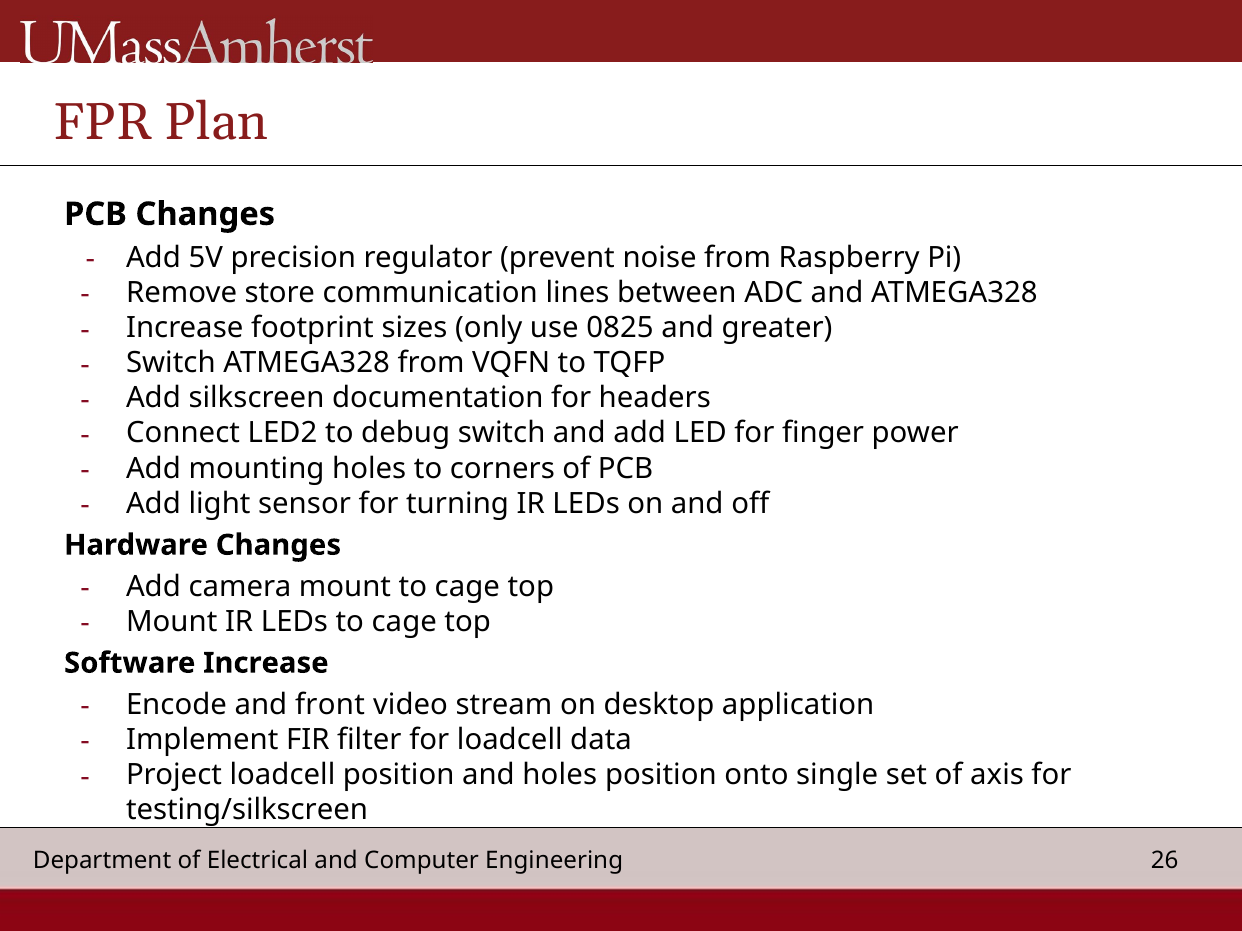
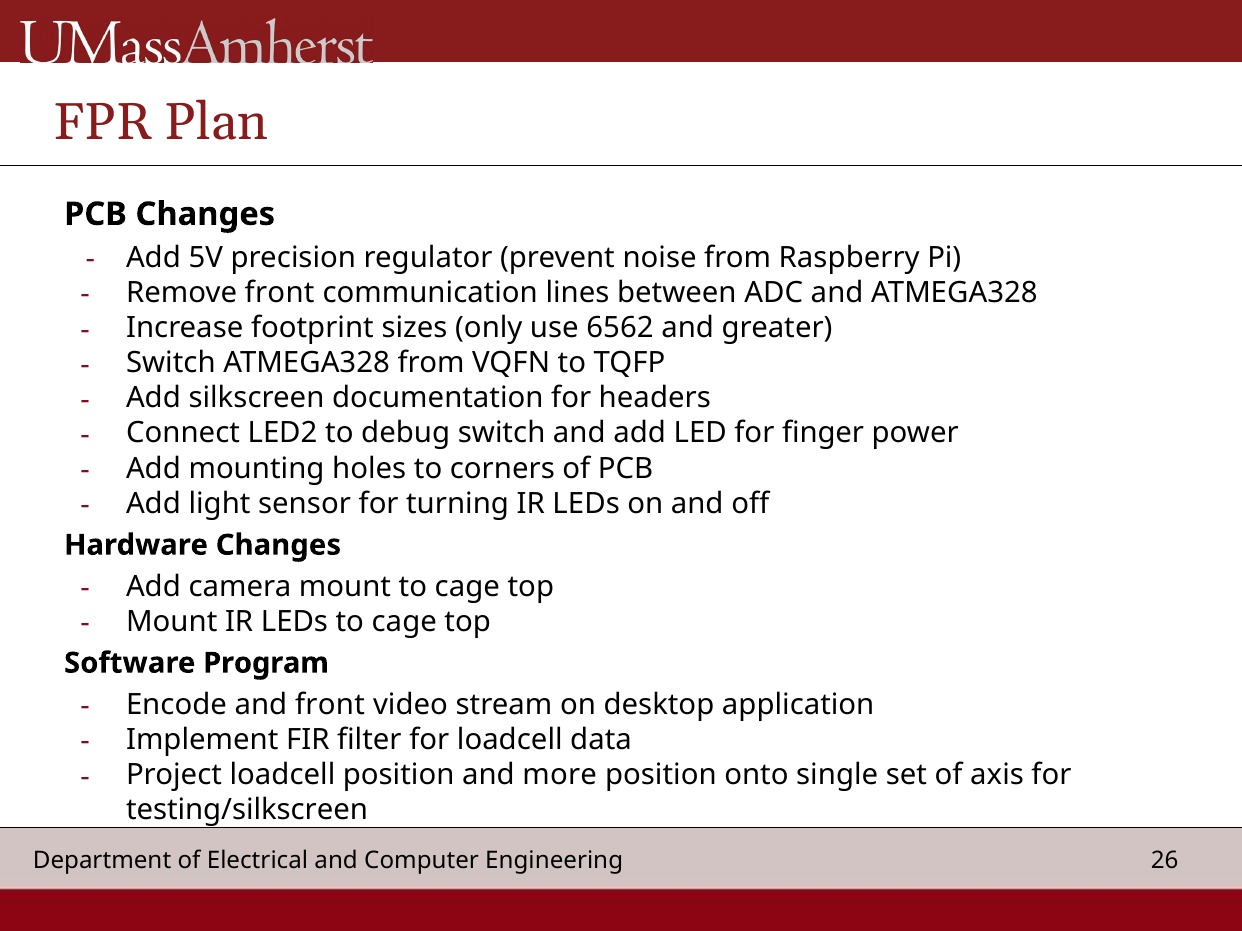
Remove store: store -> front (280, 293)
0825: 0825 -> 6562 (620, 328)
Software Increase: Increase -> Program (266, 663)
and holes: holes -> more (560, 775)
